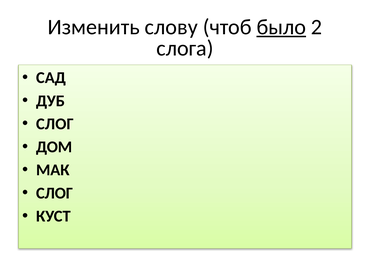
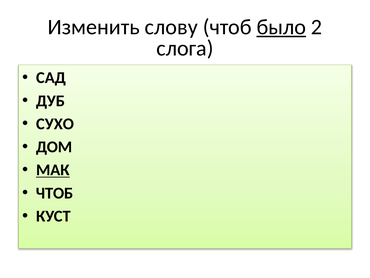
СЛОГ: СЛОГ -> СУХО (55, 124)
МАК underline: none -> present (53, 170)
СЛОГ: СЛОГ -> ЧТОБ (55, 193)
